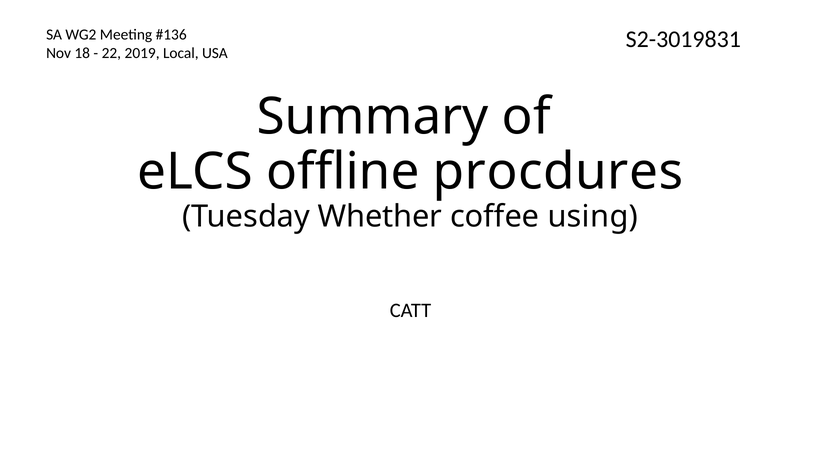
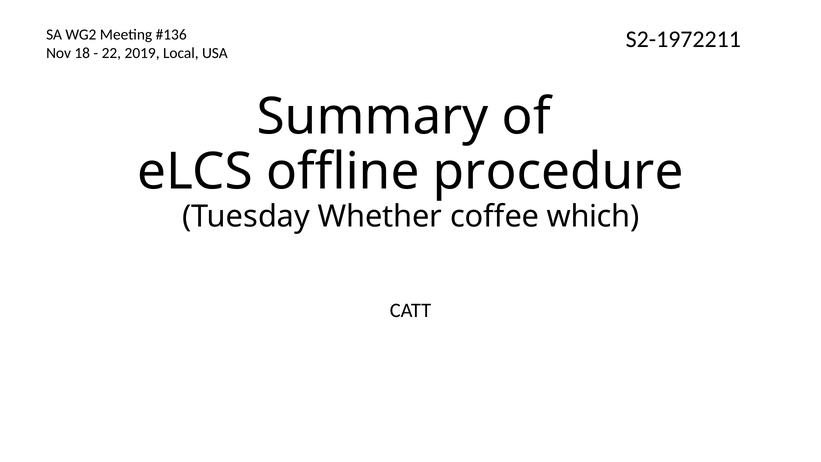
S2-3019831: S2-3019831 -> S2-1972211 (683, 39)
procdures: procdures -> procedure (558, 172)
using: using -> which (593, 216)
